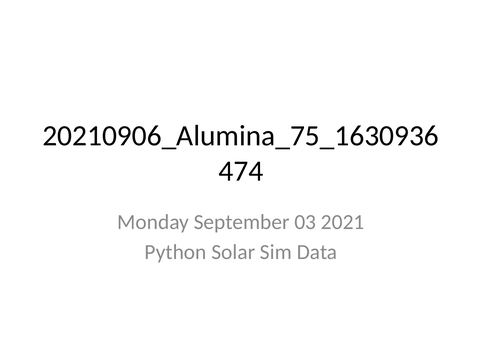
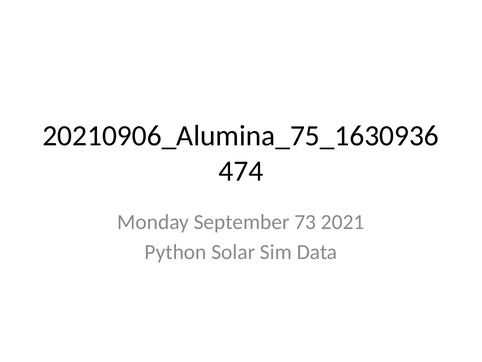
03: 03 -> 73 (305, 222)
